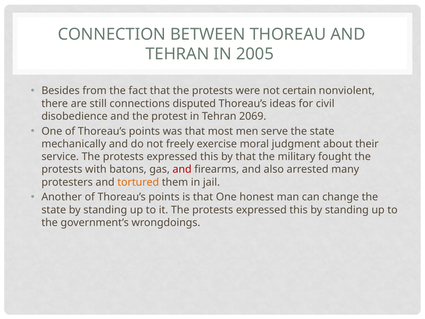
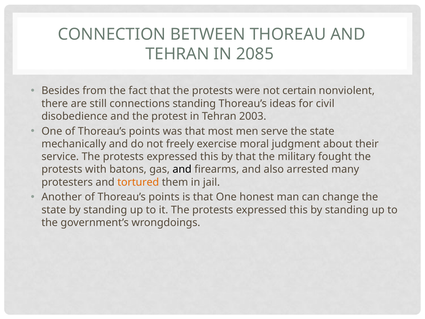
2005: 2005 -> 2085 (255, 54)
connections disputed: disputed -> standing (194, 103)
2069: 2069 -> 2003 (253, 116)
and colour: red -> black (182, 169)
